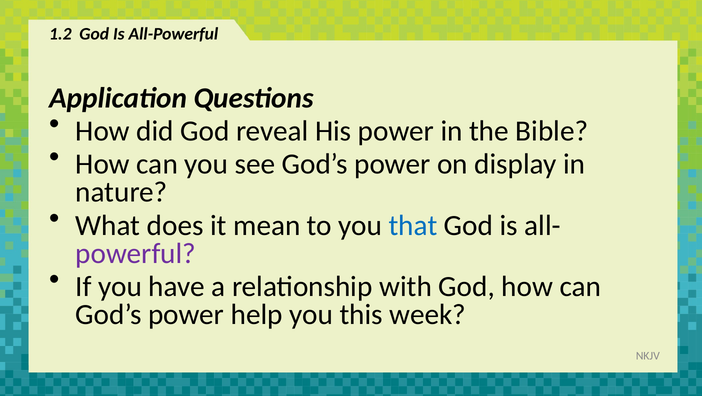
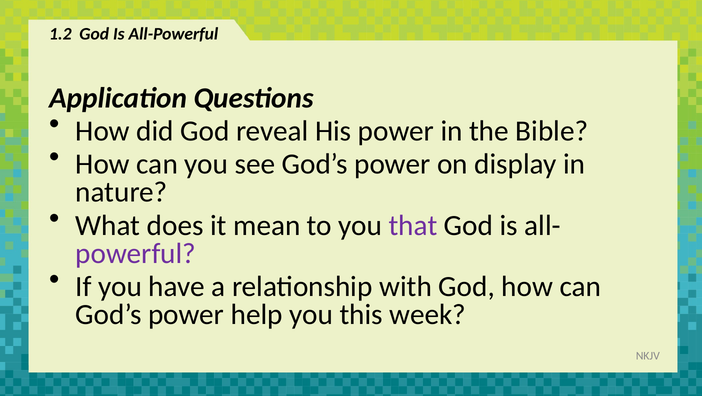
that colour: blue -> purple (413, 225)
